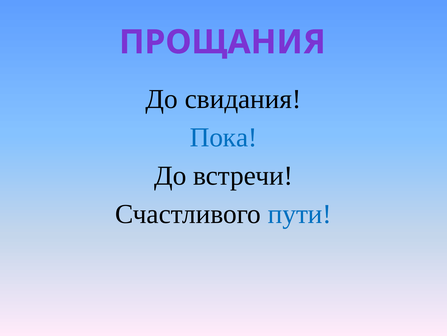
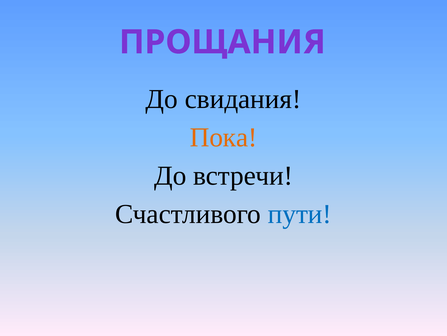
Пока colour: blue -> orange (224, 137)
